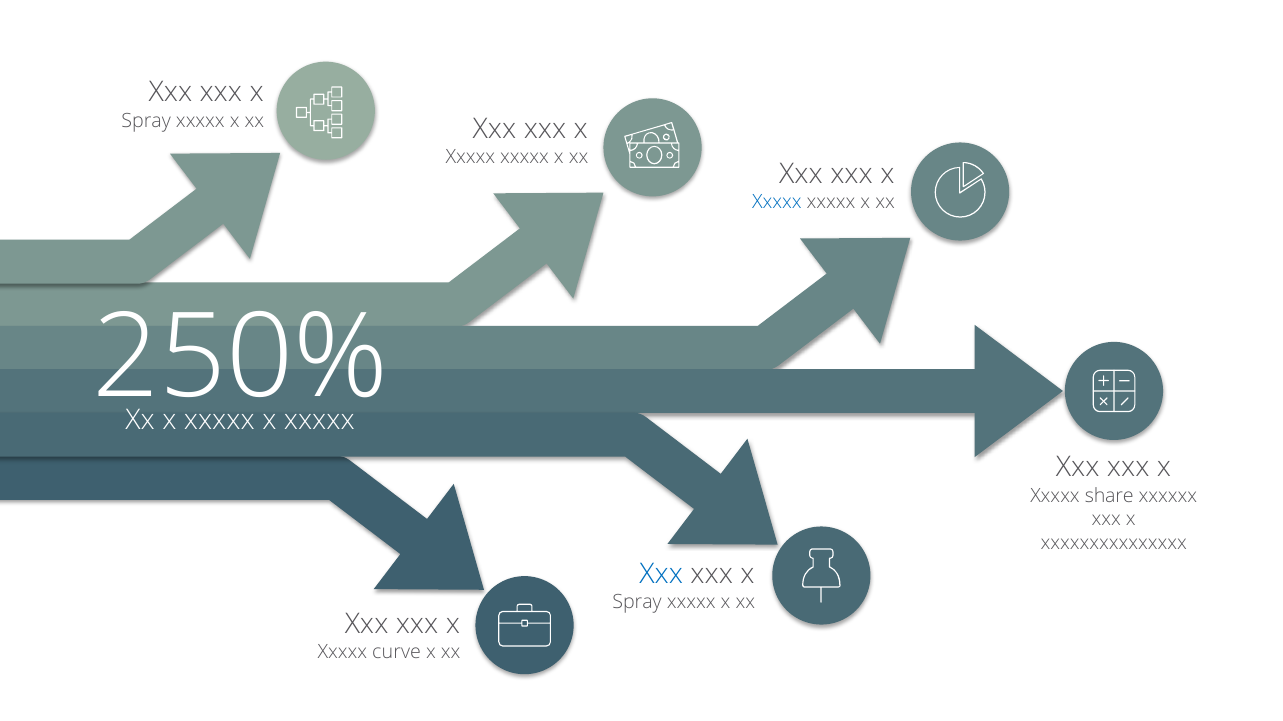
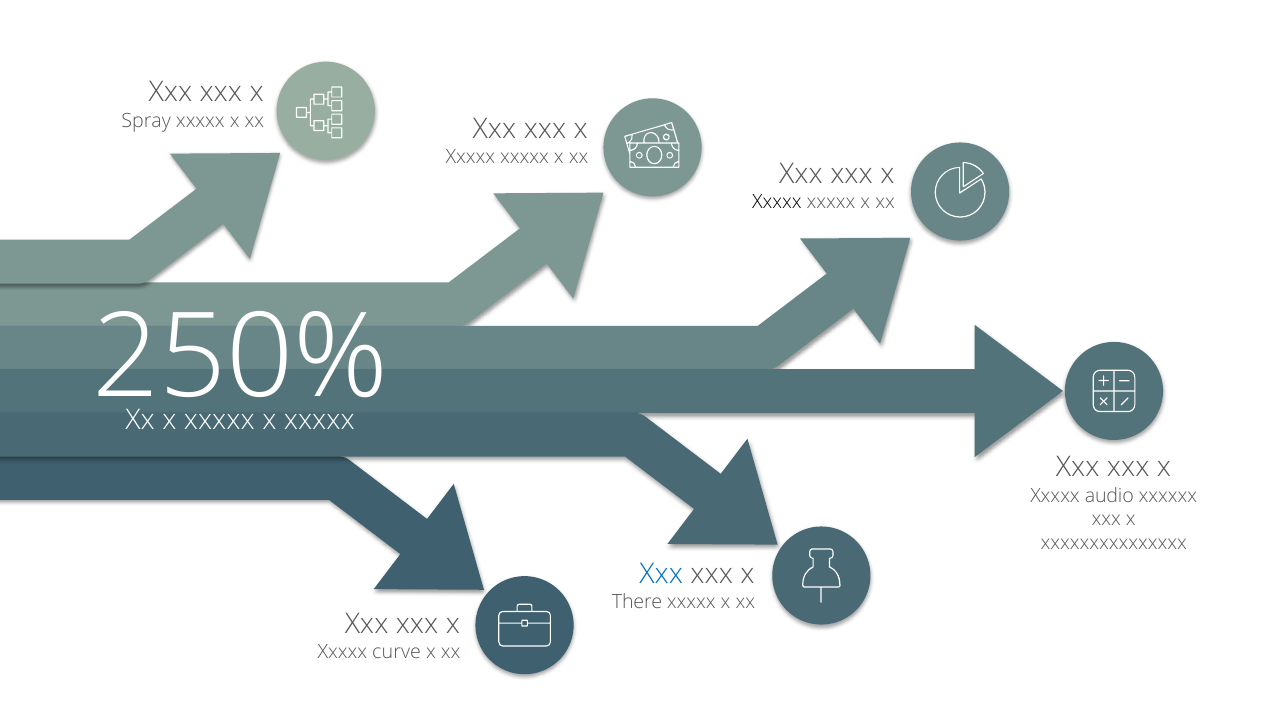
Xxxxx colour: blue -> black (777, 202)
share: share -> audio (1109, 496)
Spray: Spray -> There (637, 602)
